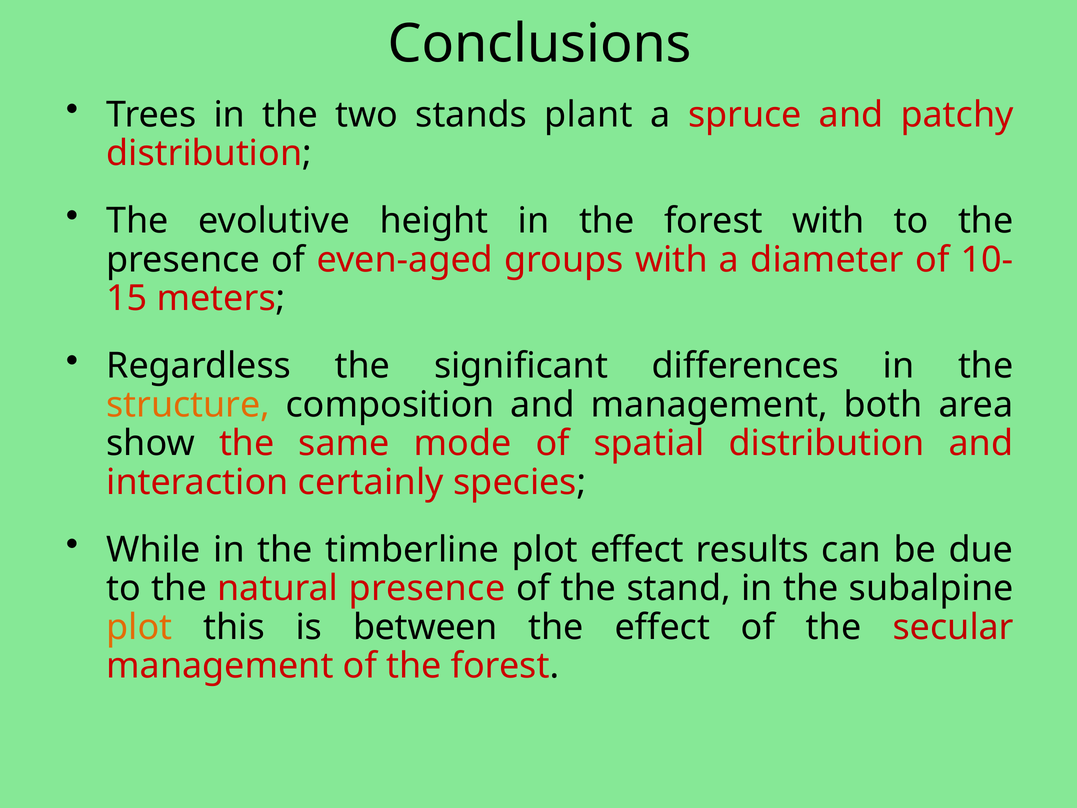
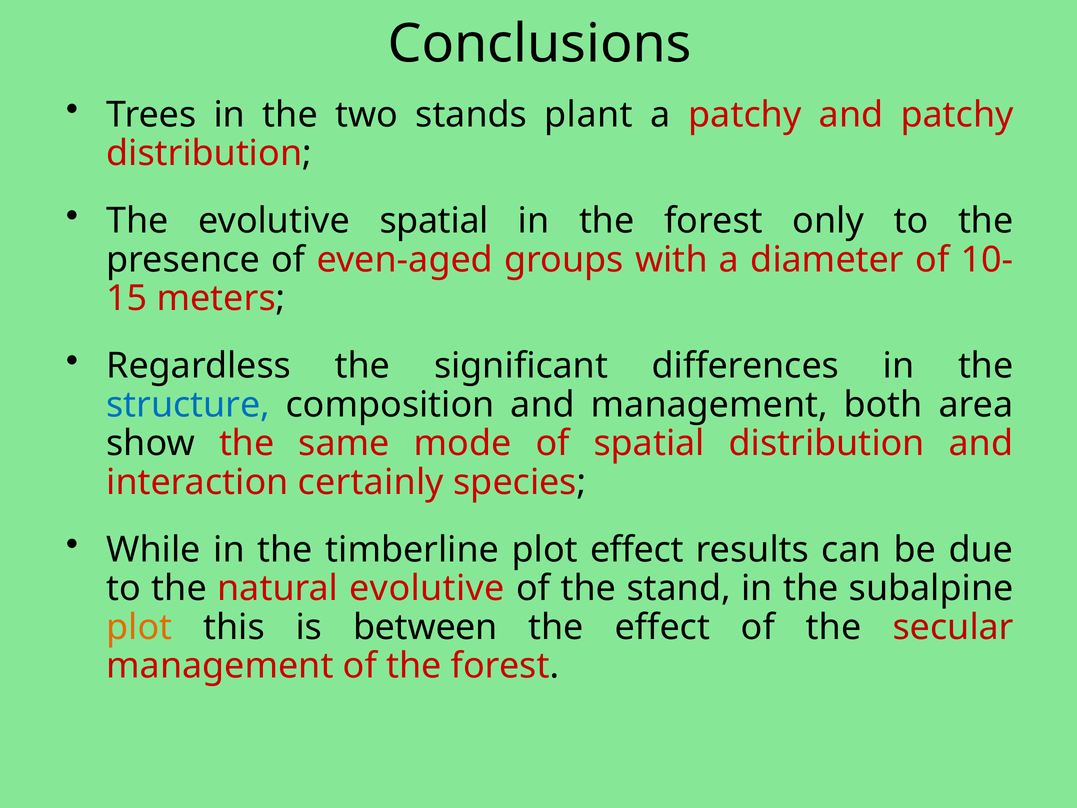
a spruce: spruce -> patchy (745, 115)
evolutive height: height -> spatial (434, 221)
forest with: with -> only (828, 221)
structure colour: orange -> blue (188, 405)
natural presence: presence -> evolutive (427, 588)
